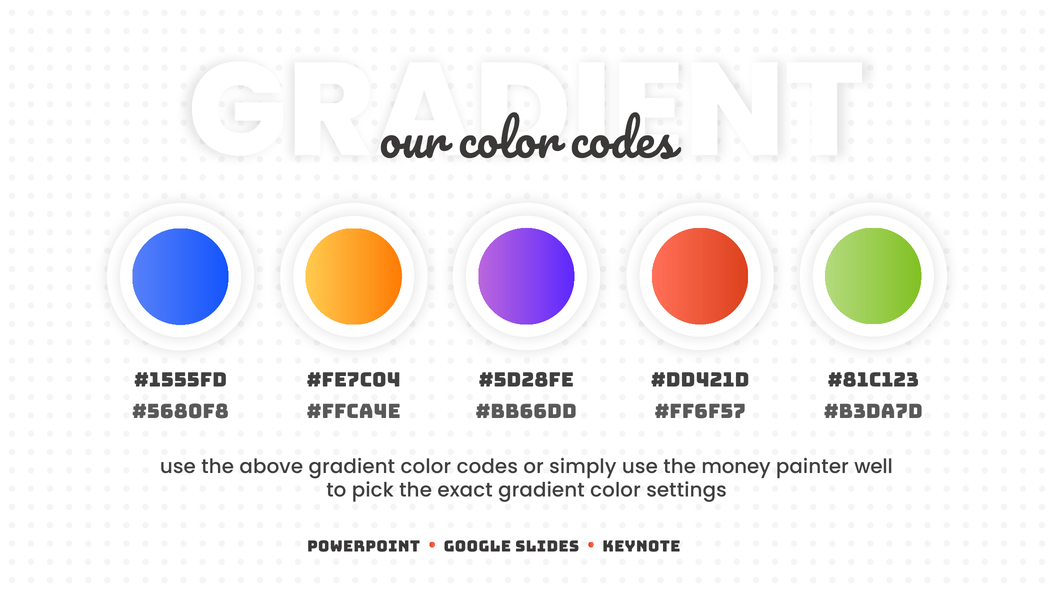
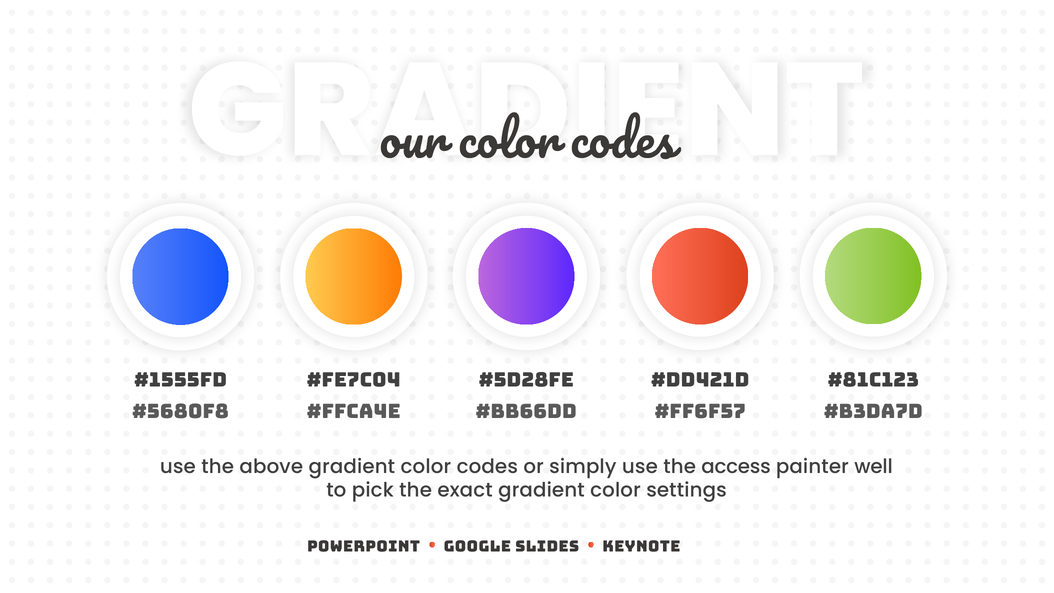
money: money -> access (736, 467)
